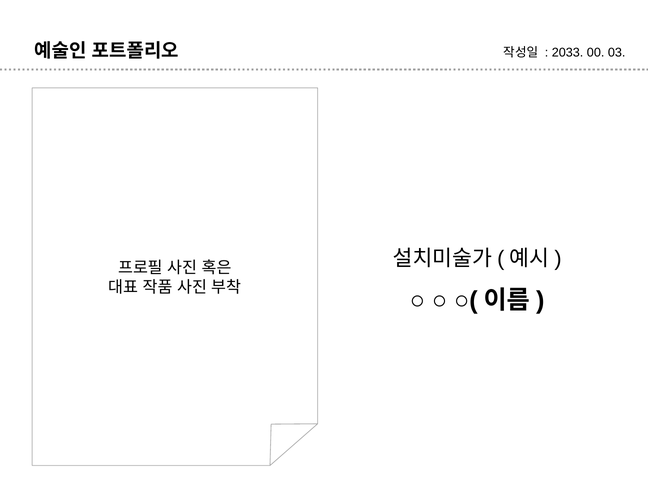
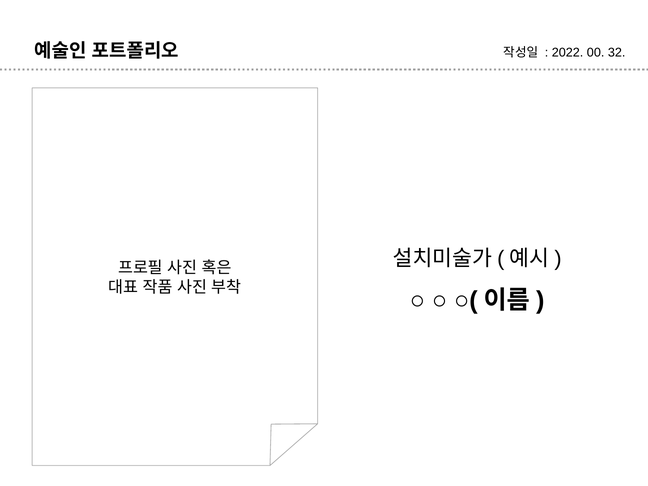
2033: 2033 -> 2022 (568, 53)
03: 03 -> 32 (617, 53)
